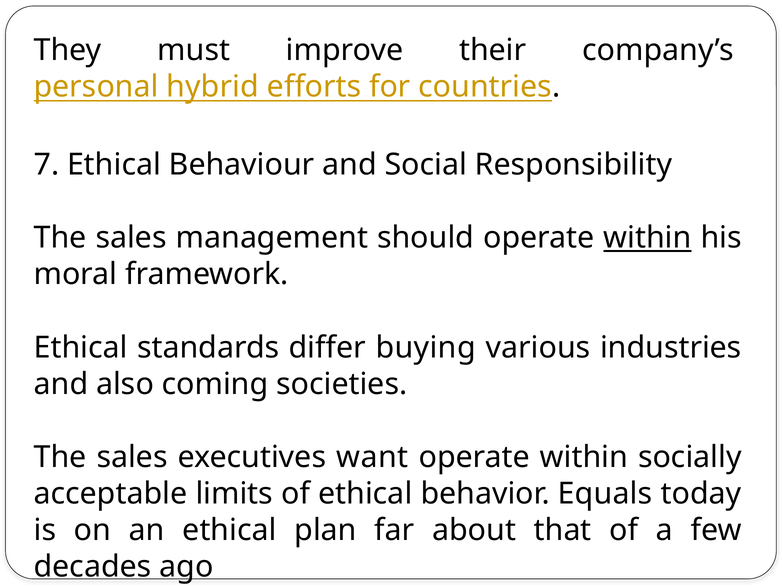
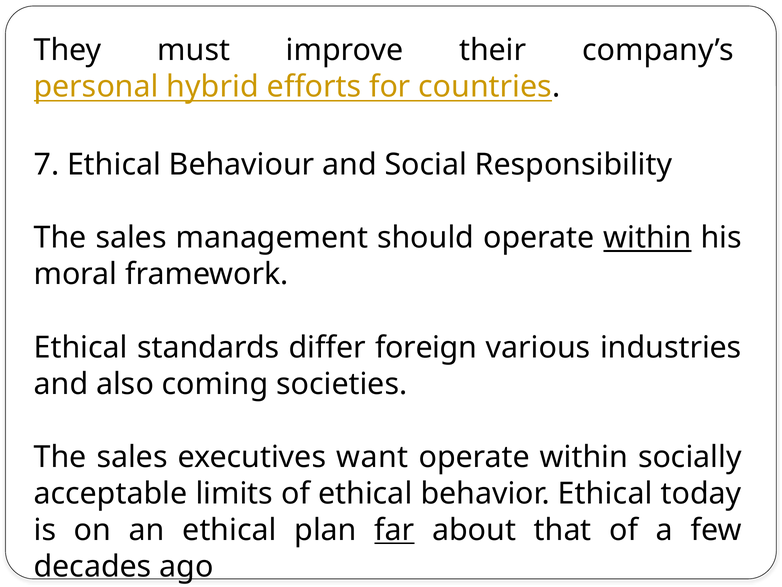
buying: buying -> foreign (426, 347)
behavior Equals: Equals -> Ethical (605, 493)
far underline: none -> present (394, 530)
